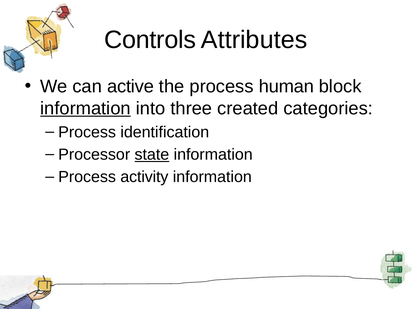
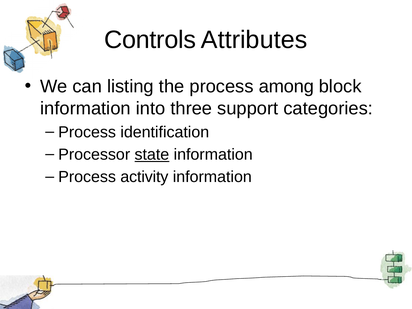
active: active -> listing (130, 86)
human: human -> among (286, 86)
information underline: present -> none (85, 108)
created: created -> support (248, 108)
